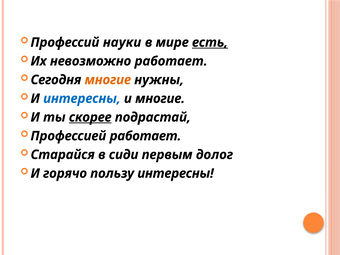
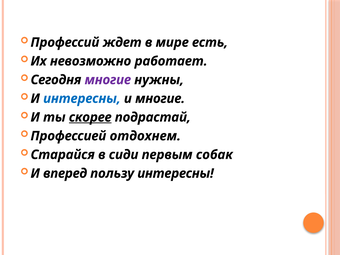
науки: науки -> ждет (122, 42)
есть underline: present -> none (210, 42)
многие colour: orange -> purple (108, 80)
Профессией работает: работает -> отдохнем (145, 136)
долог: долог -> собак (214, 155)
горячо: горячо -> вперед (65, 173)
